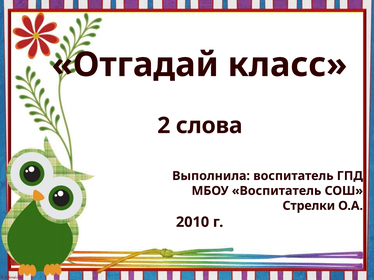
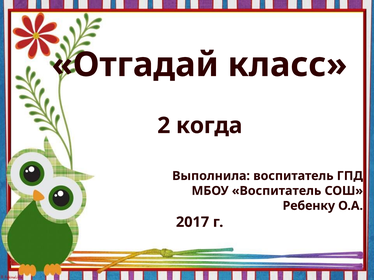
слова: слова -> когда (209, 126)
Стрелки: Стрелки -> Ребенку (309, 206)
2010: 2010 -> 2017 (193, 222)
